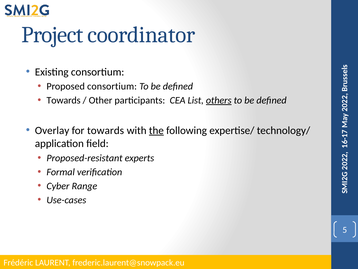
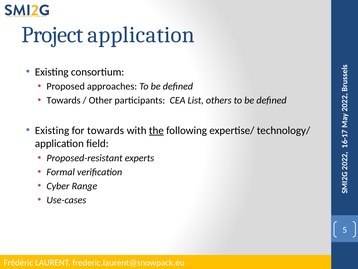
Project coordinator: coordinator -> application (141, 35)
Proposed consortium: consortium -> approaches (112, 86)
others underline: present -> none (219, 100)
Overlay: Overlay -> Existing (52, 130)
